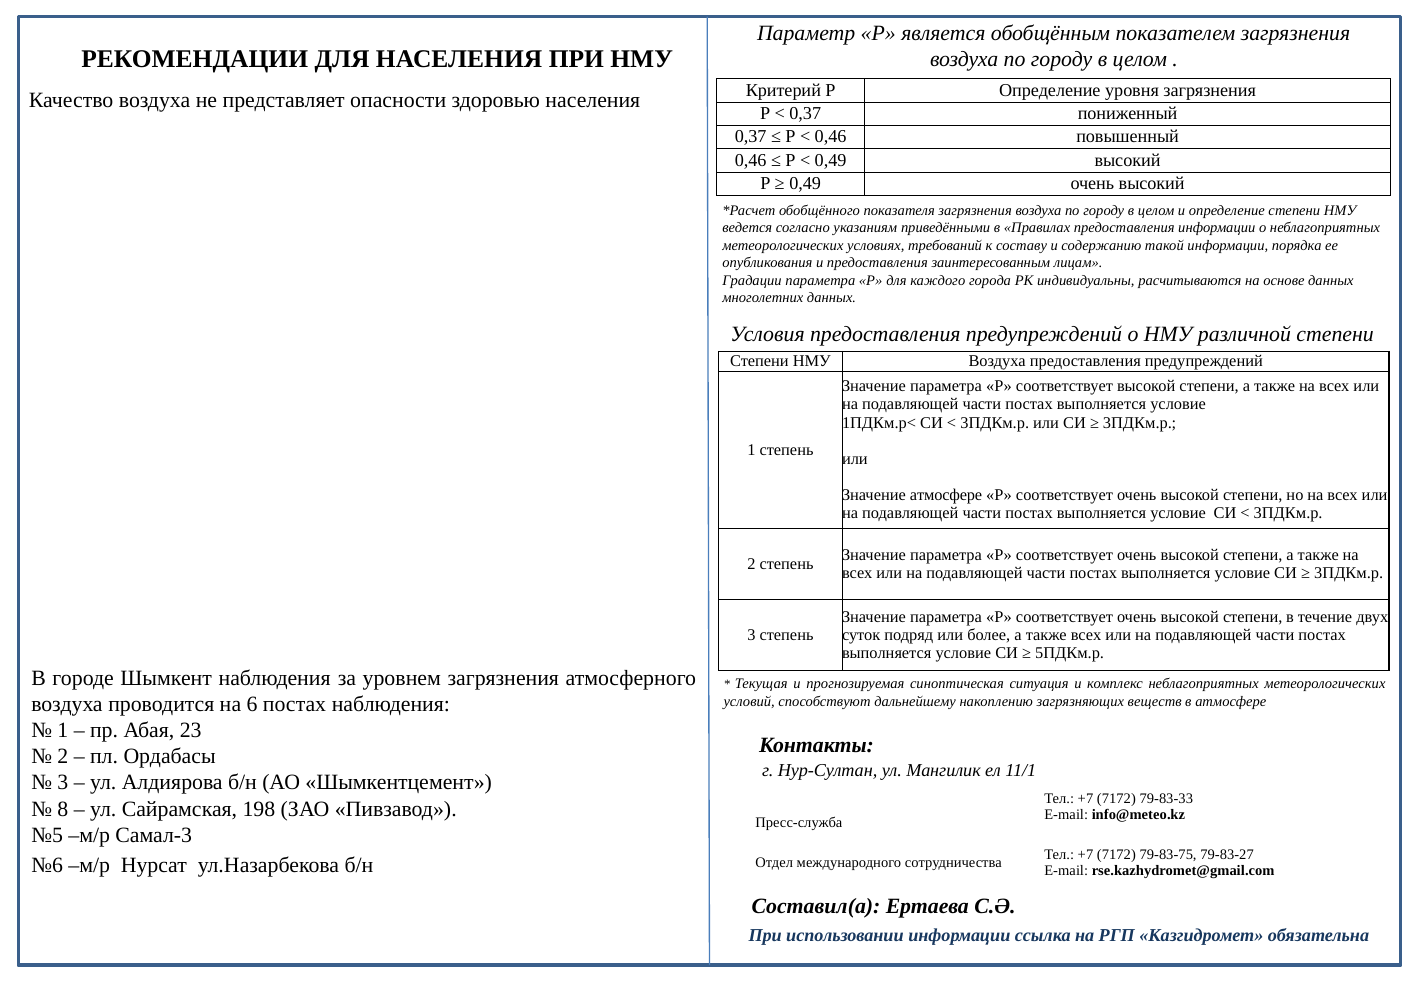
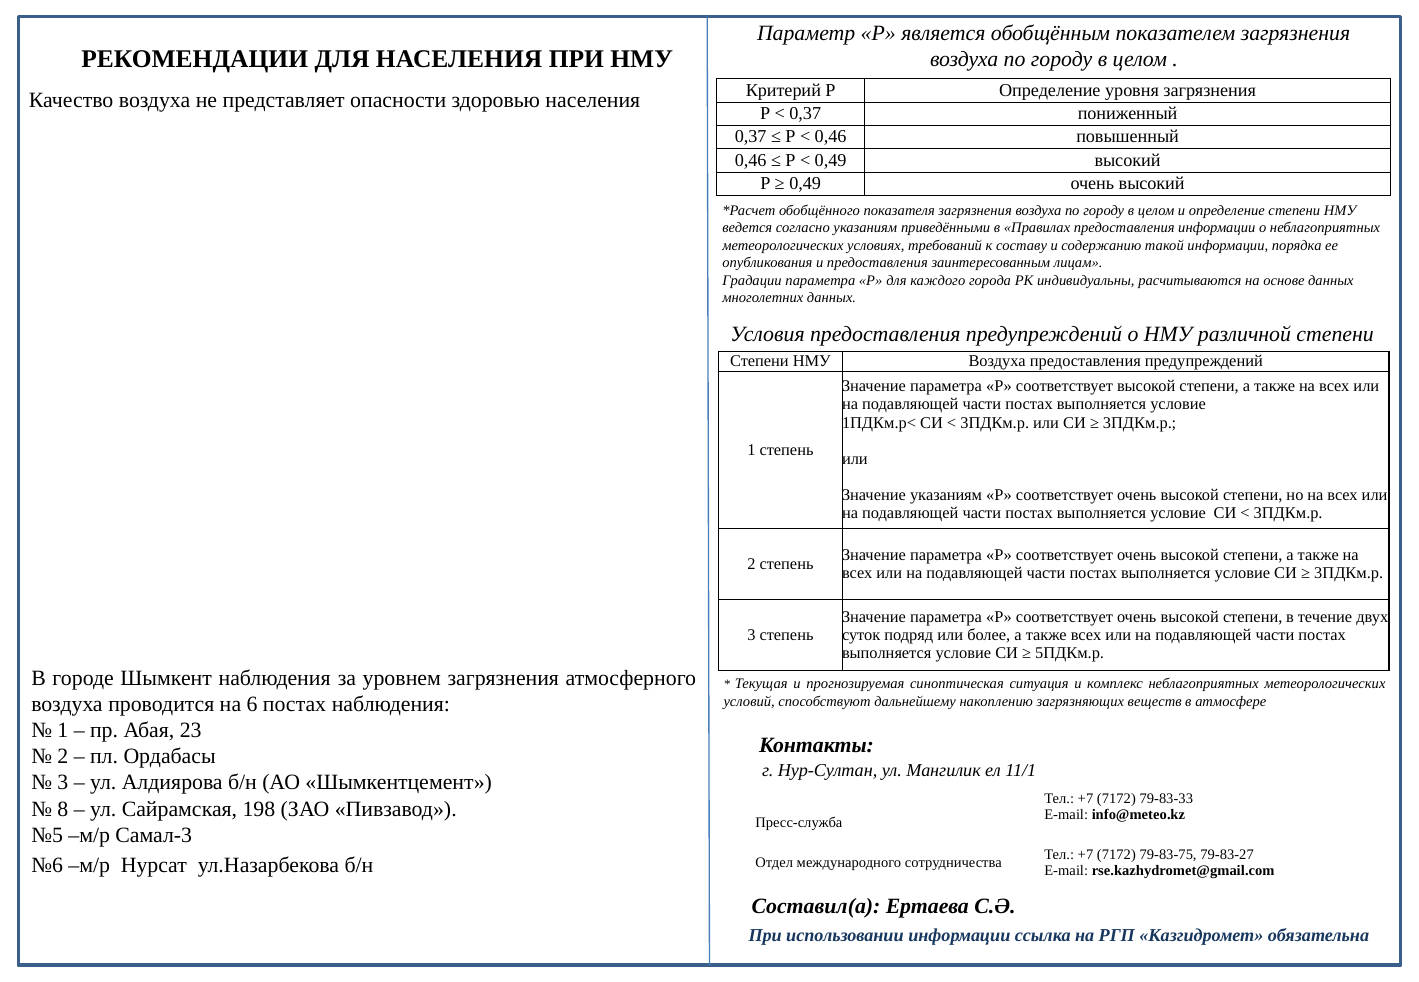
Значение атмосфере: атмосфере -> указаниям (946, 495)
